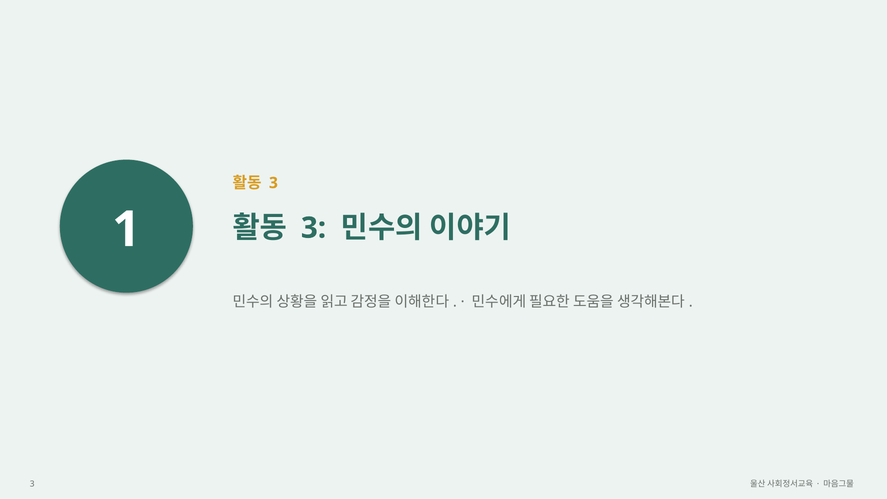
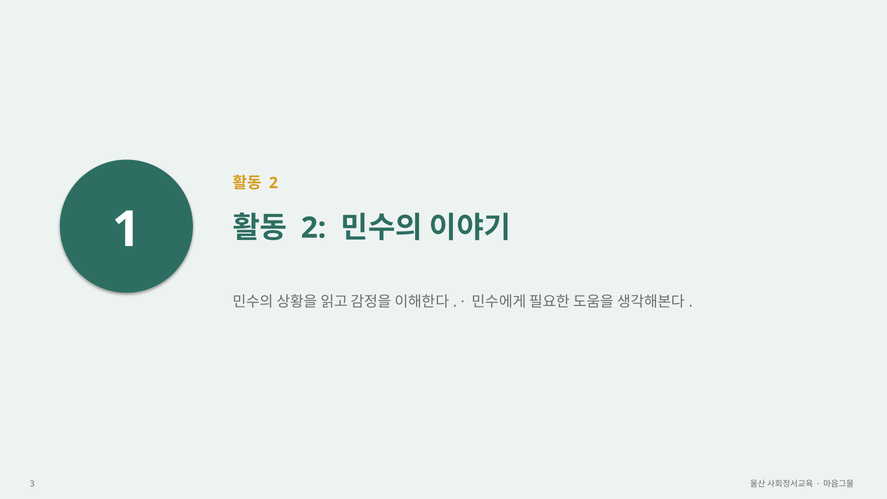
3: 3 -> 2 (273, 183)
3: 3 -> 2 (314, 228)
